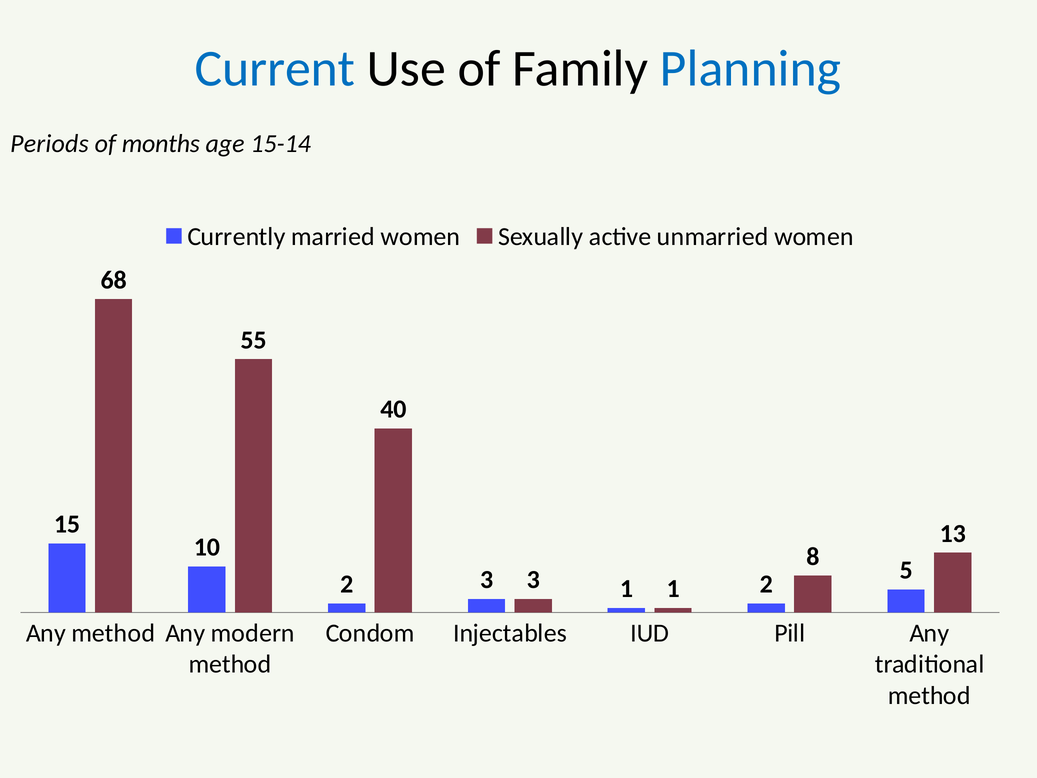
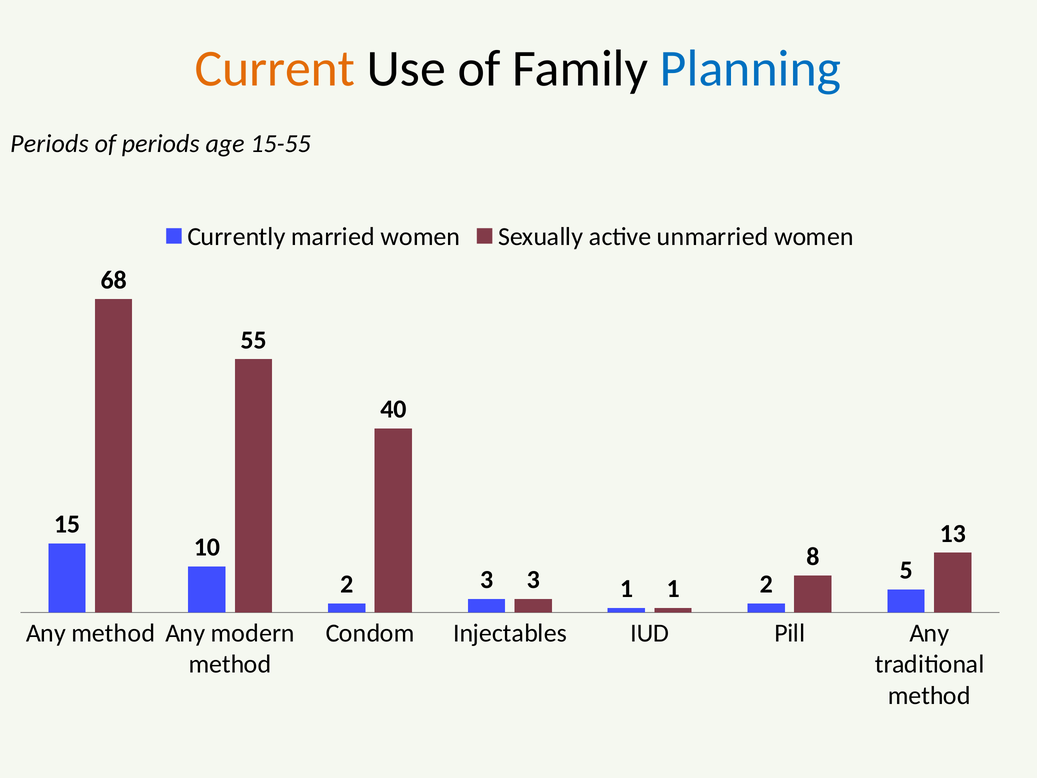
Current colour: blue -> orange (275, 68)
of months: months -> periods (161, 143)
15-14: 15-14 -> 15-55 (281, 143)
